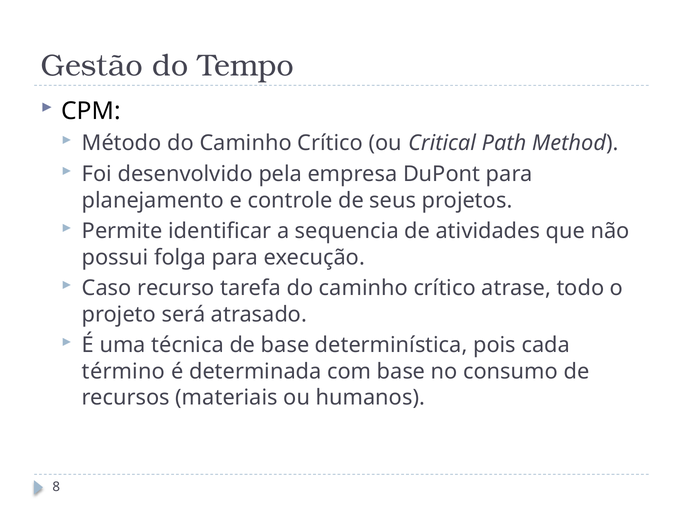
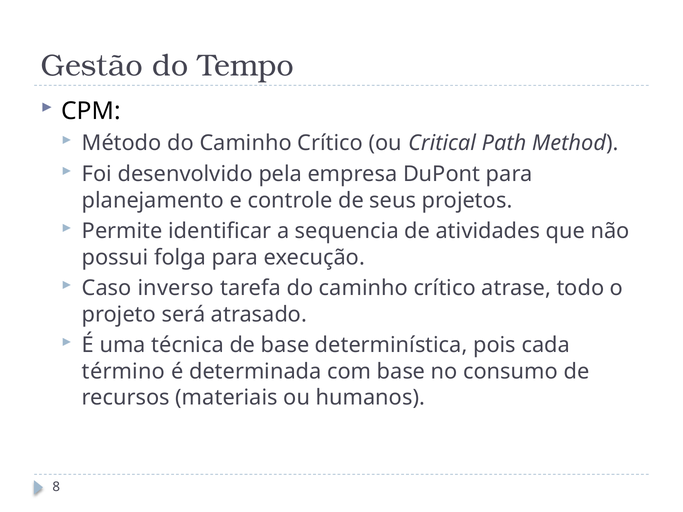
recurso: recurso -> inverso (176, 288)
